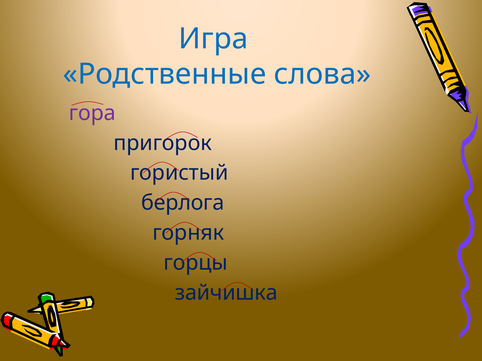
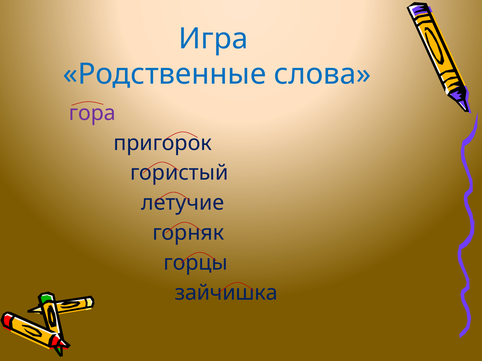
берлога: берлога -> летучие (183, 203)
